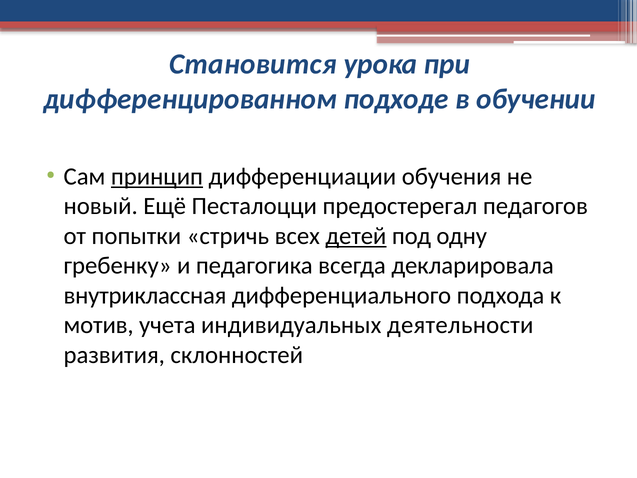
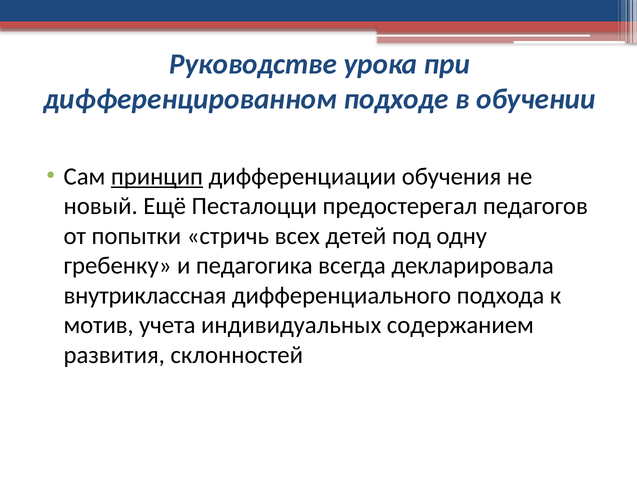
Становится: Становится -> Руководстве (253, 64)
детей underline: present -> none (356, 236)
деятельности: деятельности -> содержанием (460, 325)
